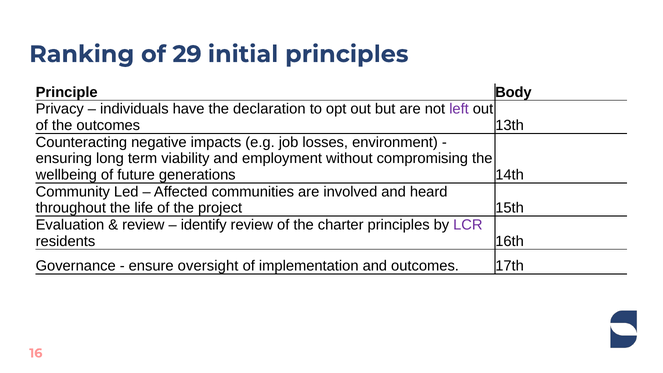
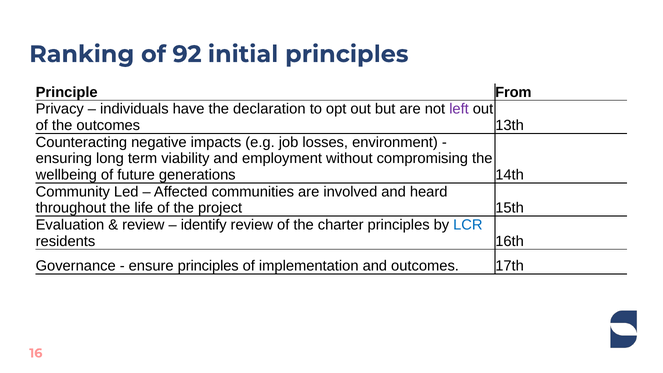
29: 29 -> 92 (187, 54)
Body: Body -> From (513, 92)
LCR colour: purple -> blue (468, 225)
ensure oversight: oversight -> principles (208, 266)
